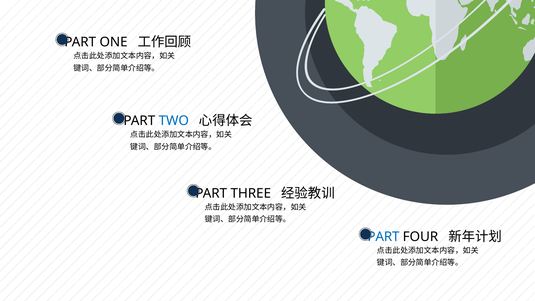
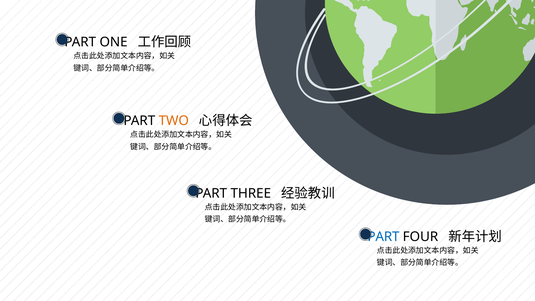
TWO colour: blue -> orange (174, 121)
